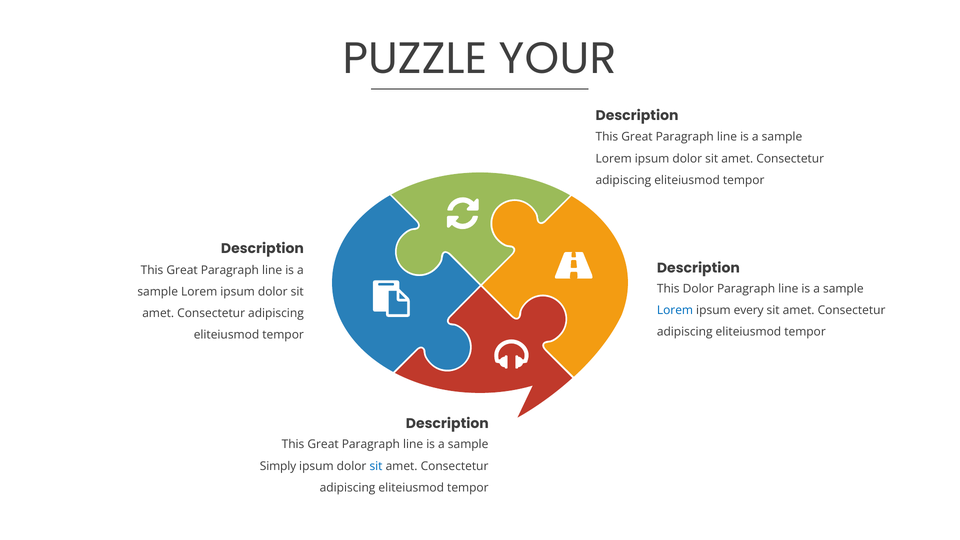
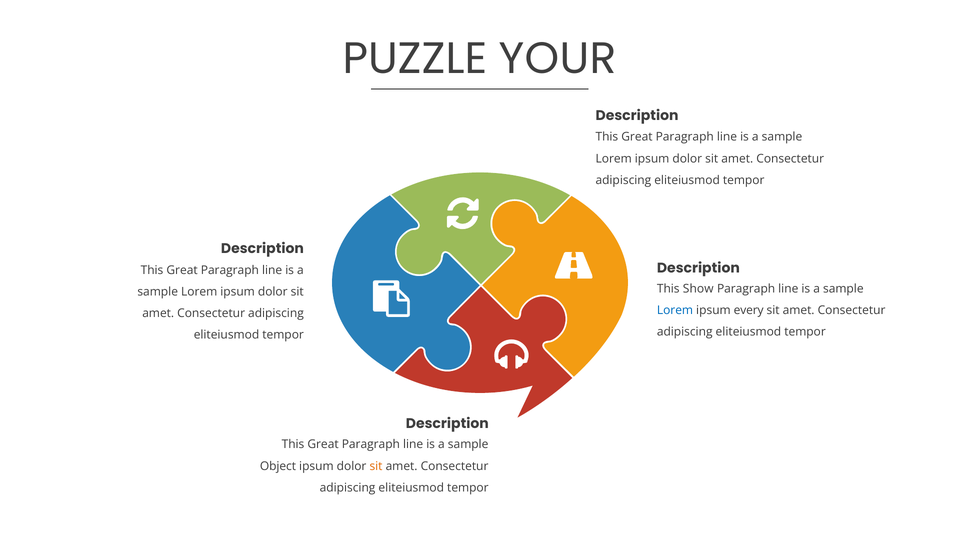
This Dolor: Dolor -> Show (698, 289)
Simply: Simply -> Object (278, 466)
sit colour: blue -> orange (376, 466)
